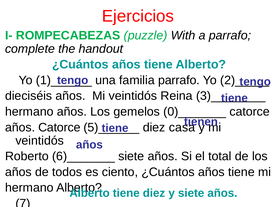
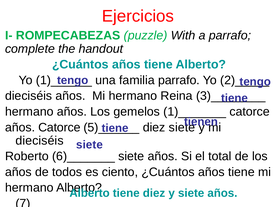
años Mi veintidós: veintidós -> hermano (133, 96)
0)_______: 0)_______ -> 1)_______ (195, 112)
diez casa: casa -> siete (182, 127)
veintidós: veintidós -> dieciséis (40, 141)
años: años -> siete (90, 145)
